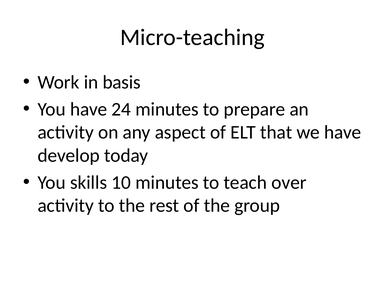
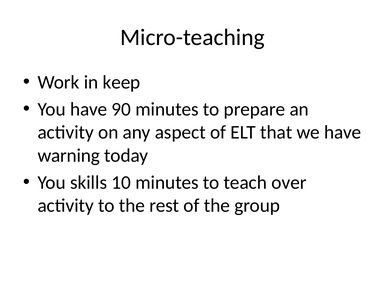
basis: basis -> keep (121, 82)
24: 24 -> 90 (121, 109)
develop: develop -> warning (69, 155)
